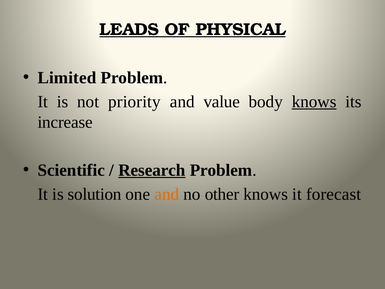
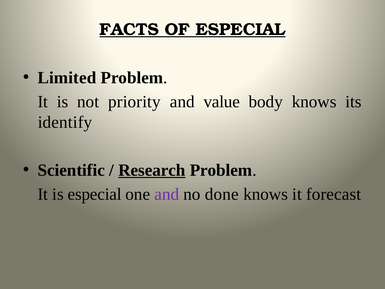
LEADS: LEADS -> FACTS (129, 29)
OF PHYSICAL: PHYSICAL -> ESPECIAL (241, 29)
knows underline: present -> none (314, 102)
increase: increase -> identify (65, 122)
is solution: solution -> especial (95, 194)
and colour: orange -> purple (167, 194)
other: other -> done (222, 194)
